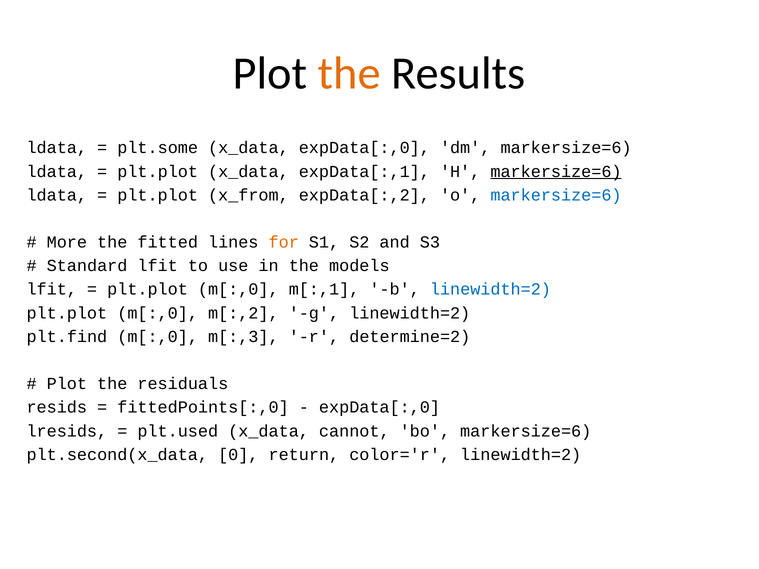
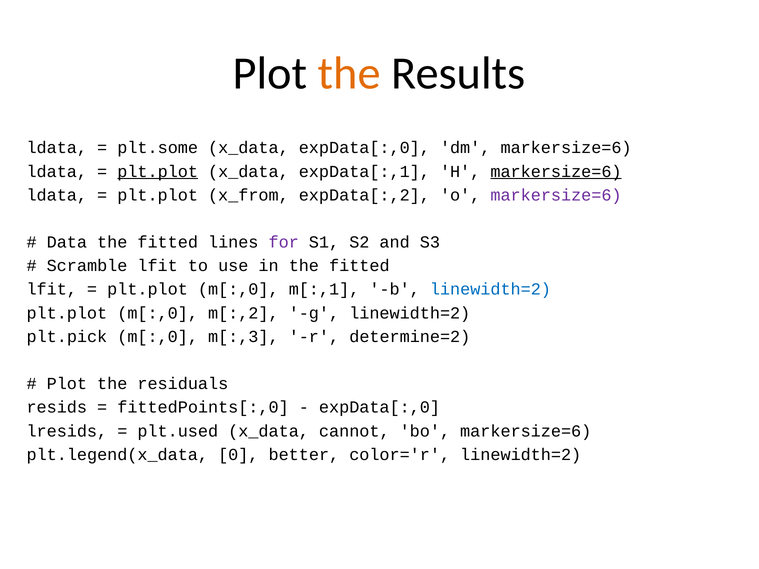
plt.plot underline: none -> present (158, 172)
markersize=6 colour: blue -> purple (556, 195)
More: More -> Data (67, 242)
for colour: orange -> purple (284, 242)
Standard: Standard -> Scramble (87, 266)
in the models: models -> fitted (359, 266)
plt.find: plt.find -> plt.pick (67, 337)
plt.second(x_data: plt.second(x_data -> plt.legend(x_data (117, 455)
return: return -> better (304, 455)
